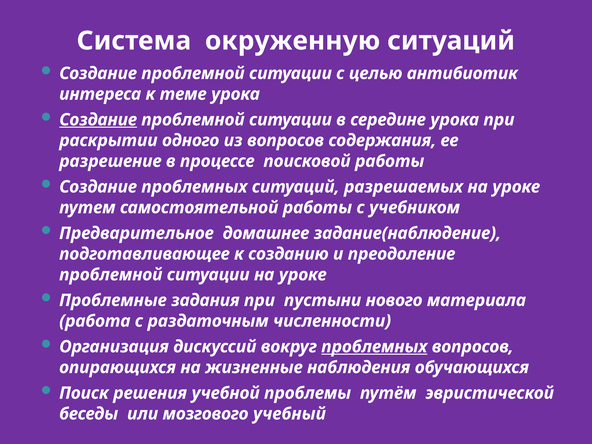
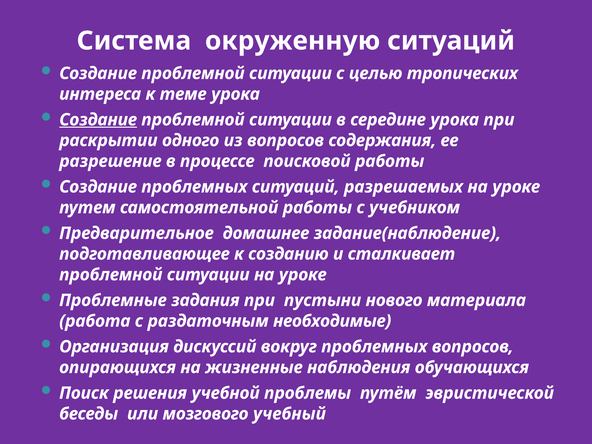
антибиотик: антибиотик -> тропических (462, 73)
преодоление: преодоление -> сталкивает (402, 254)
численности: численности -> необходимые (332, 321)
проблемных underline: present -> none (374, 347)
